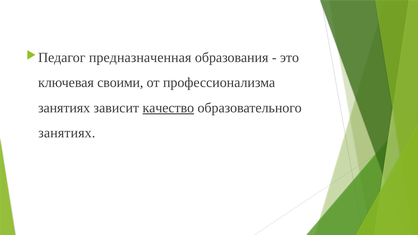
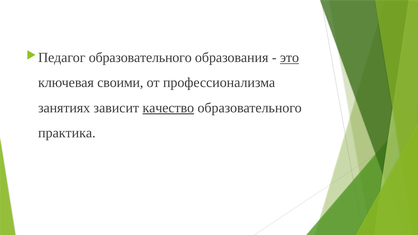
предназначенная: предназначенная -> образовательного (140, 58)
это underline: none -> present (290, 58)
занятиях: занятиях -> практика (67, 133)
